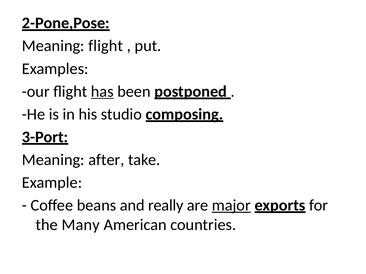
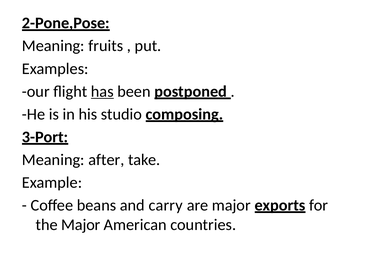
Meaning flight: flight -> fruits (106, 46)
really: really -> carry (166, 206)
major underline: present -> none (231, 206)
the Many: Many -> Major (81, 225)
